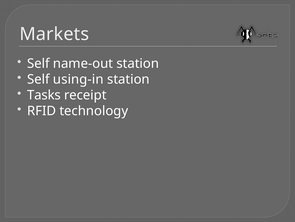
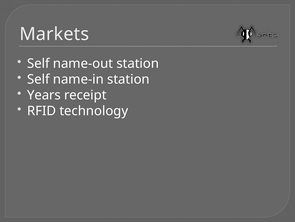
using-in: using-in -> name-in (78, 79)
Tasks: Tasks -> Years (44, 95)
